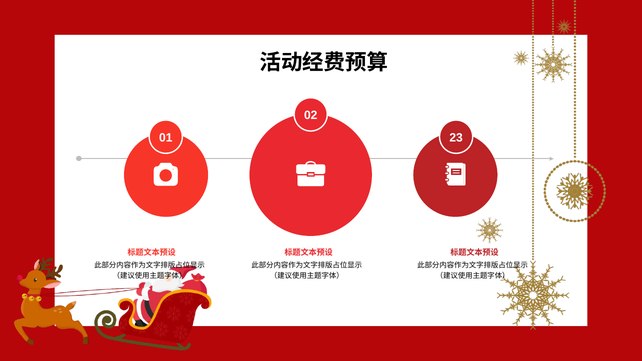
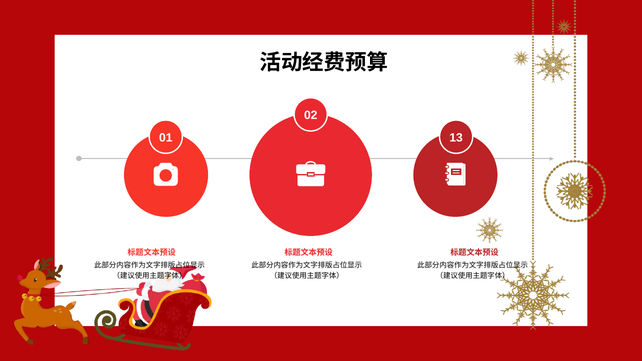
23: 23 -> 13 (456, 138)
